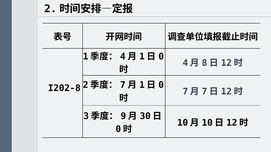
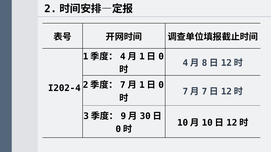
I202-8: I202-8 -> I202-4 (64, 88)
